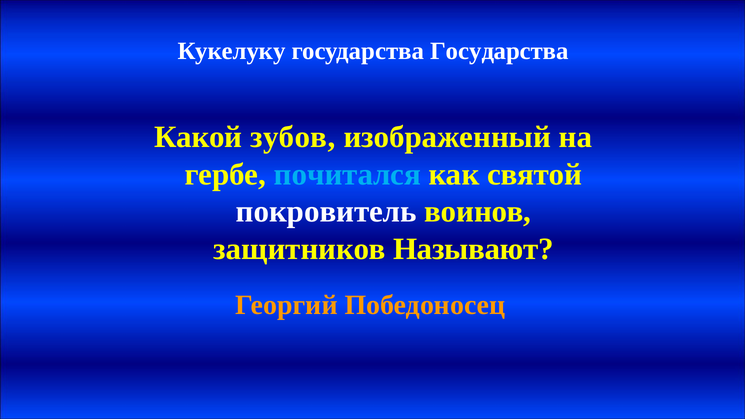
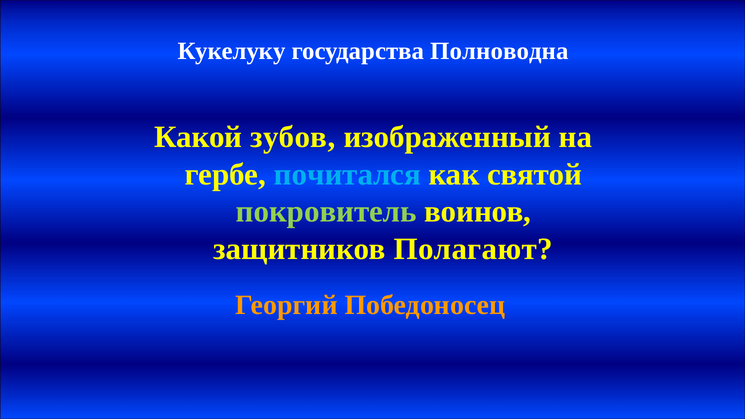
государства Государства: Государства -> Полноводна (499, 51)
покровитель colour: white -> light green (326, 212)
Называют: Называют -> Полагают (473, 249)
